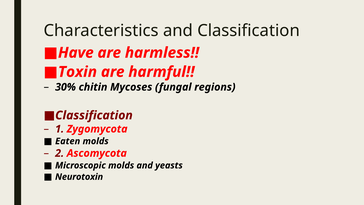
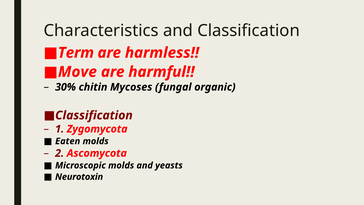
Have: Have -> Term (76, 53)
Toxin: Toxin -> Move (77, 72)
regions: regions -> organic (215, 87)
